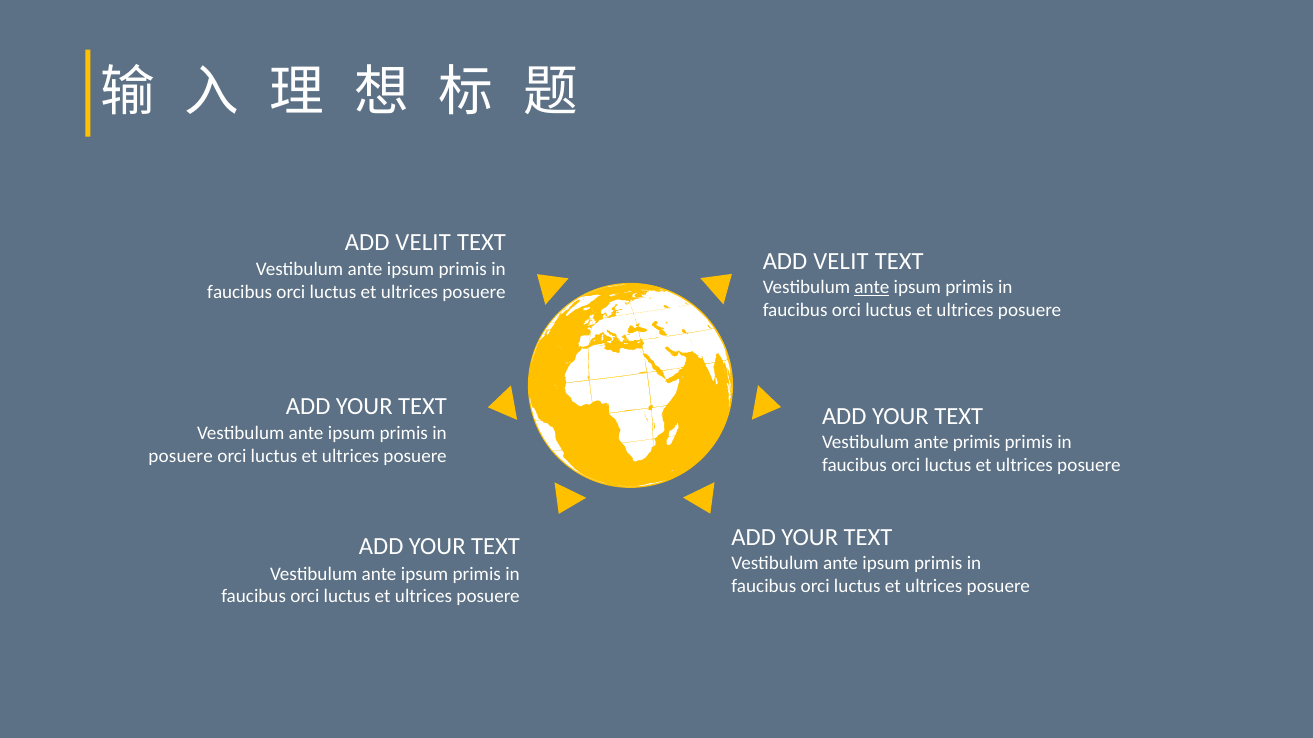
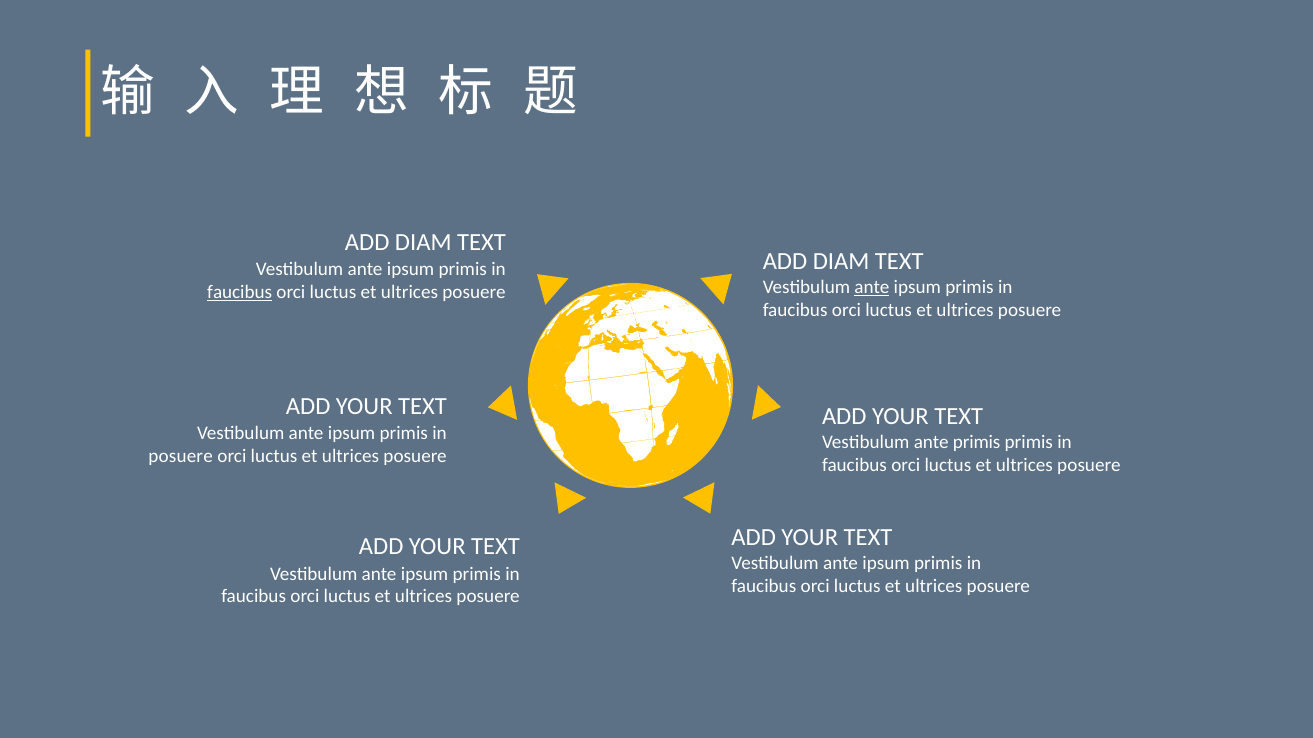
VELIT: VELIT -> DIAM (423, 243)
VELIT: VELIT -> DIAM (841, 262)
faucibus underline: none -> present (240, 293)
